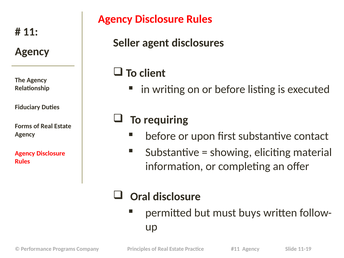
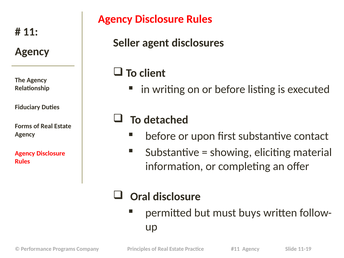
requiring: requiring -> detached (166, 120)
